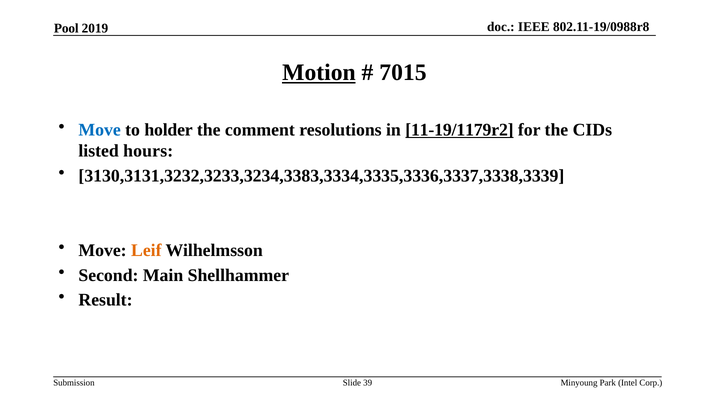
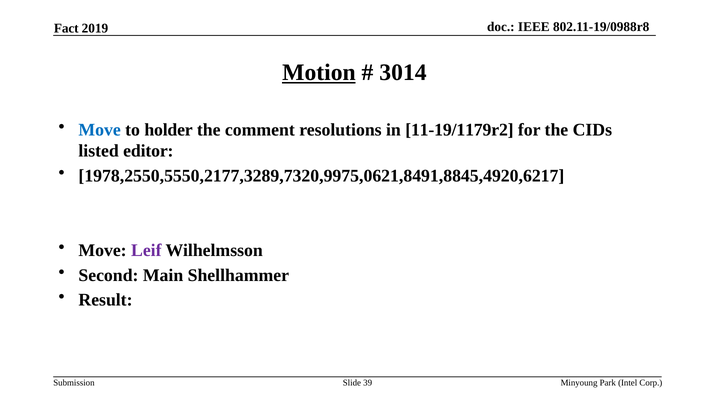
Pool: Pool -> Fact (66, 28)
7015: 7015 -> 3014 (403, 73)
11-19/1179r2 underline: present -> none (459, 130)
hours: hours -> editor (148, 151)
3130,3131,3232,3233,3234,3383,3334,3335,3336,3337,3338,3339: 3130,3131,3232,3233,3234,3383,3334,3335,3336,3337,3338,3339 -> 1978,2550,5550,2177,3289,7320,9975,0621,8491,8845,4920,6217 (321, 176)
Leif colour: orange -> purple (146, 250)
